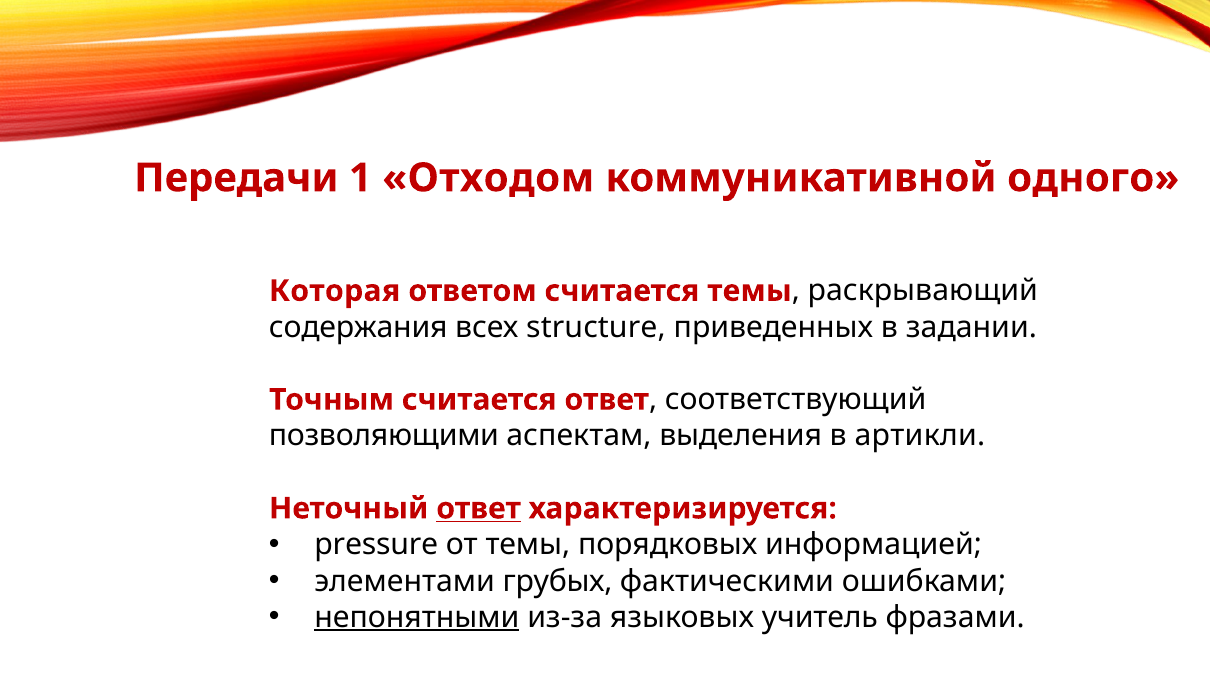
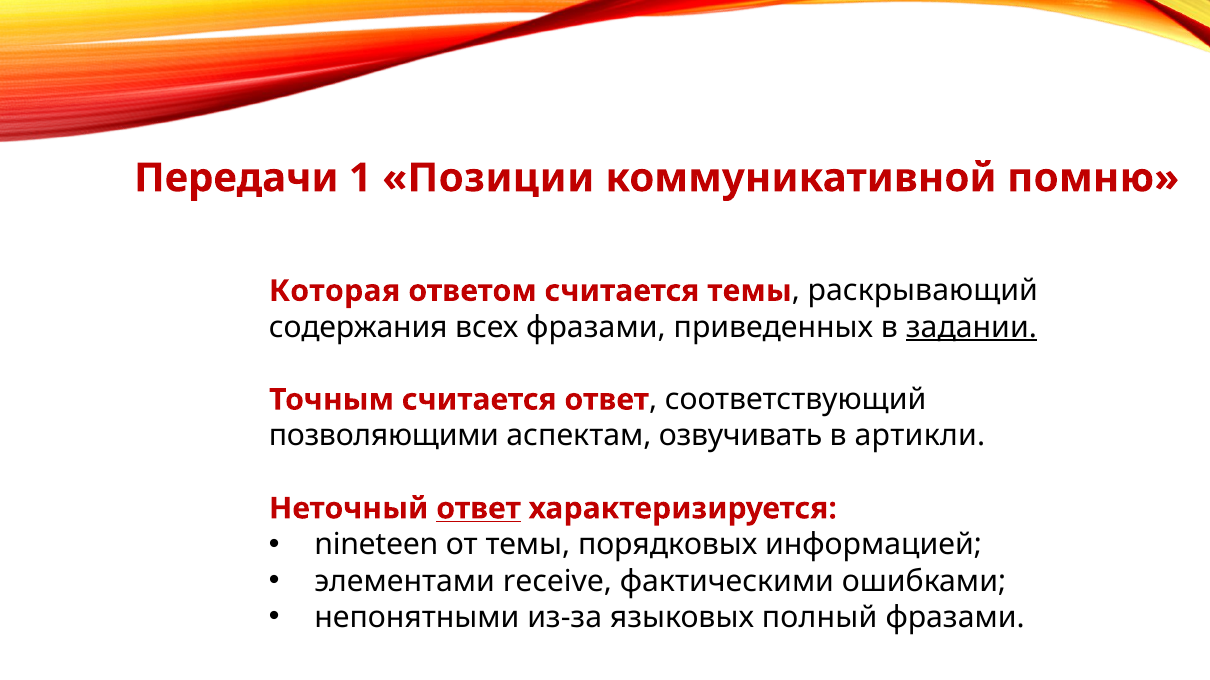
Отходом: Отходом -> Позиции (488, 178)
одного: одного -> помню (1093, 178)
всех structure: structure -> фразами (596, 327)
задании underline: none -> present (971, 327)
выделения: выделения -> озвучивать (741, 436)
pressure: pressure -> nineteen (376, 545)
грубых: грубых -> receive (557, 582)
непонятными underline: present -> none (417, 618)
учитель: учитель -> полный (820, 618)
